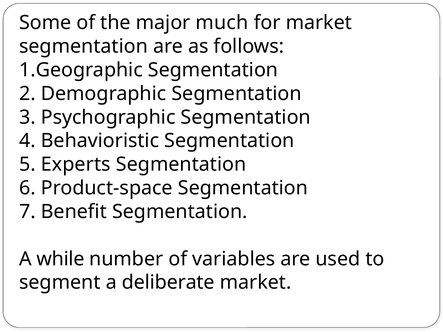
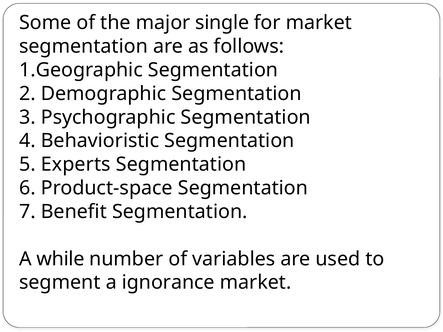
much: much -> single (222, 23)
deliberate: deliberate -> ignorance (168, 283)
